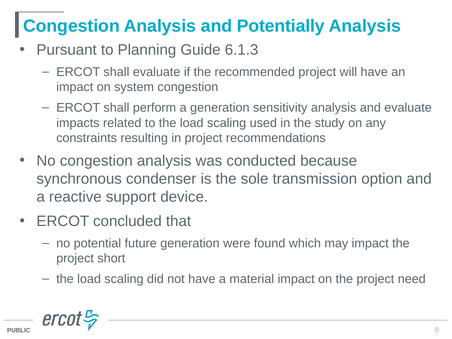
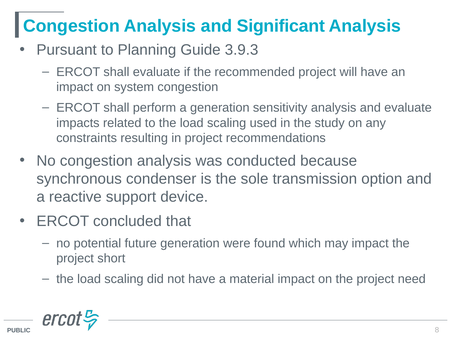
Potentially: Potentially -> Significant (281, 26)
6.1.3: 6.1.3 -> 3.9.3 (242, 50)
